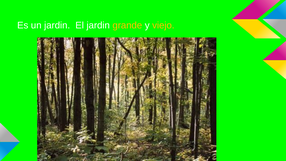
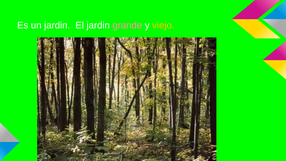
grande colour: yellow -> pink (127, 25)
